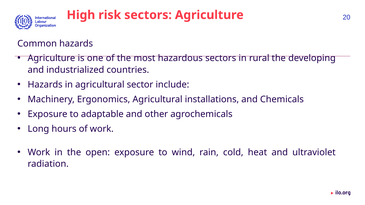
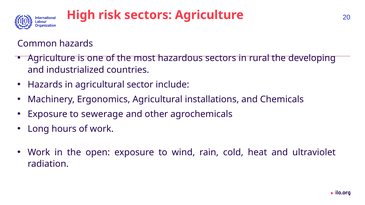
adaptable: adaptable -> sewerage (102, 114)
